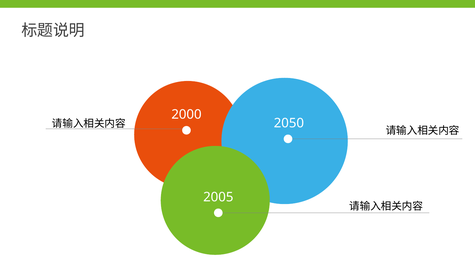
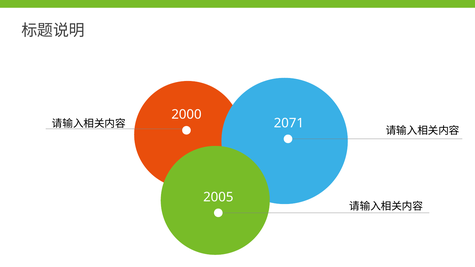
2050: 2050 -> 2071 (289, 123)
